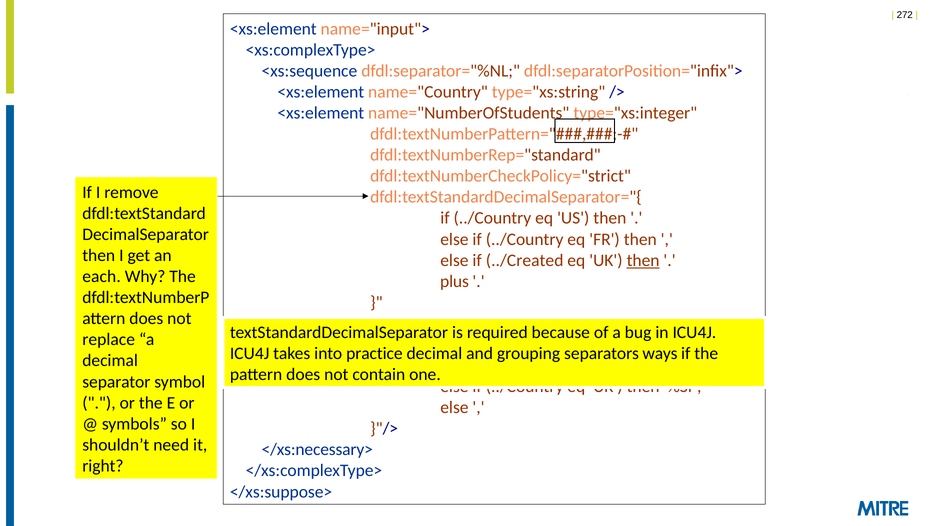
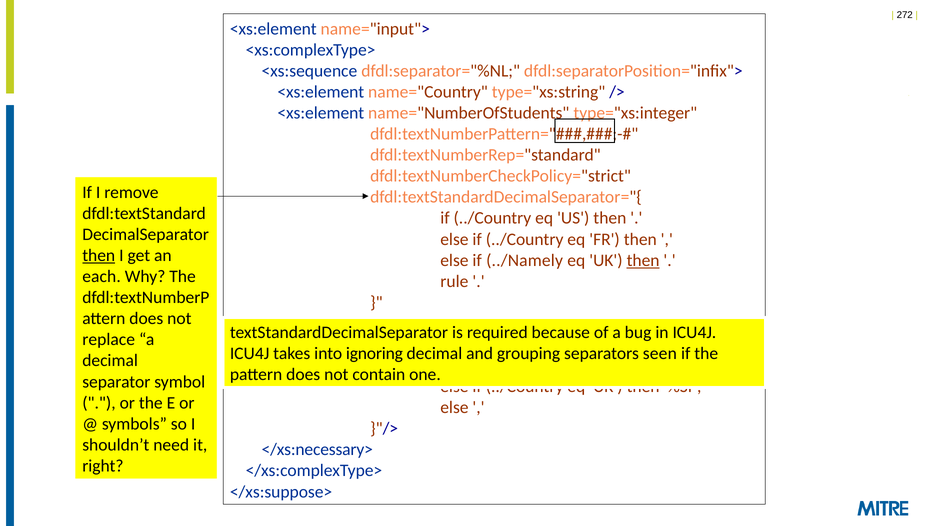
then underline: none -> present (99, 255)
../Created: ../Created -> ../Namely (525, 260)
plus: plus -> rule (454, 281)
practice: practice -> ignoring (374, 354)
ways: ways -> seen (660, 354)
